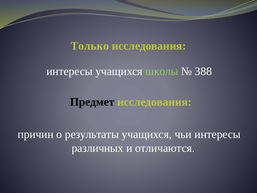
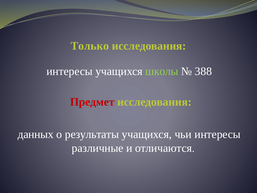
Предмет colour: black -> red (92, 102)
причин: причин -> данных (36, 134)
различных: различных -> различные (98, 148)
